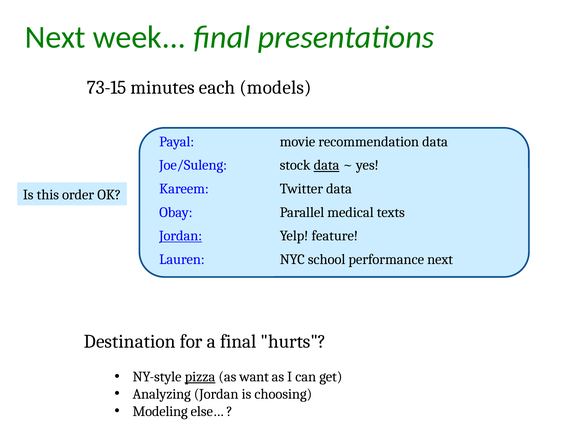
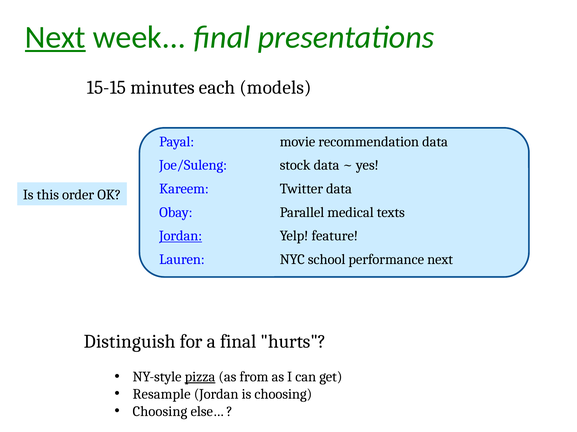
Next underline: none -> present (55, 37)
73-15: 73-15 -> 15-15 (106, 88)
data underline: present -> none (327, 166)
Destination: Destination -> Distinguish (130, 342)
want: want -> from (254, 377)
Analyzing: Analyzing -> Resample (162, 395)
Modeling: Modeling -> Choosing (160, 412)
